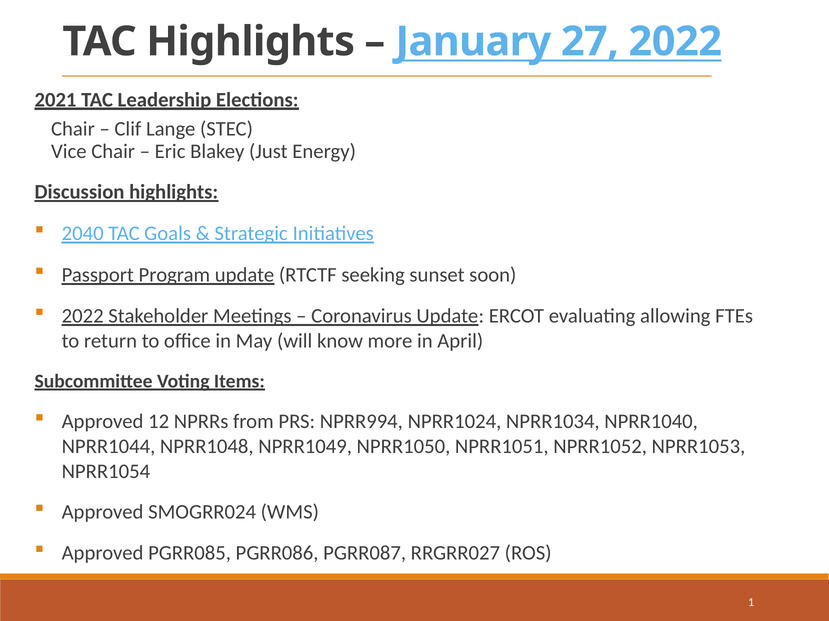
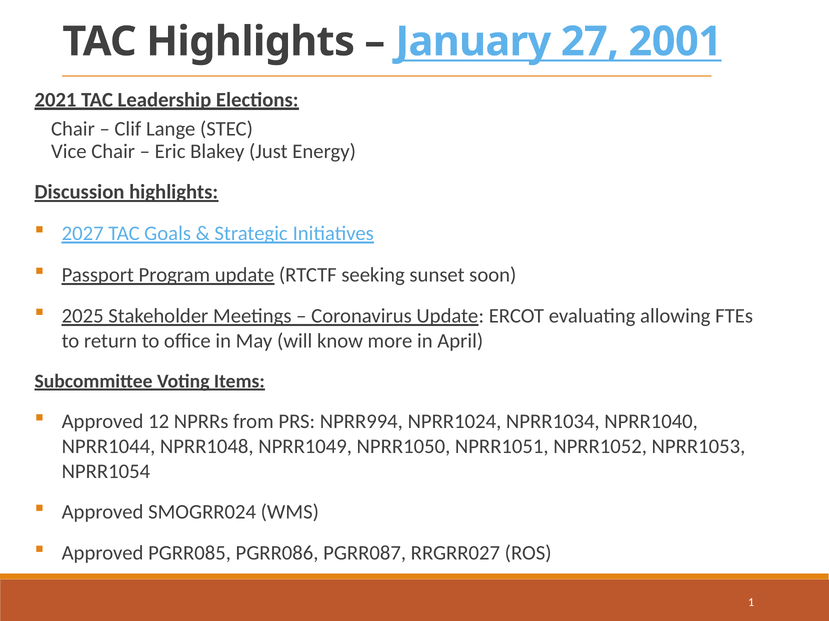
27 2022: 2022 -> 2001 (675, 42)
2040: 2040 -> 2027 (83, 234)
2022: 2022 -> 2025 (83, 317)
